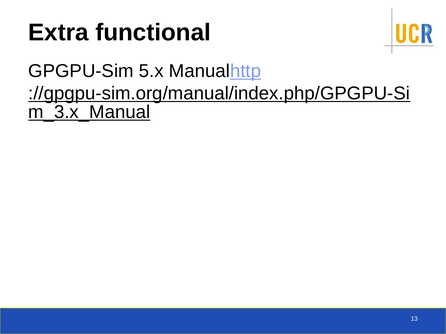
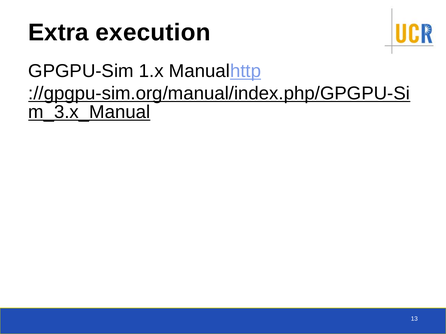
functional: functional -> execution (153, 33)
5.x: 5.x -> 1.x (151, 71)
